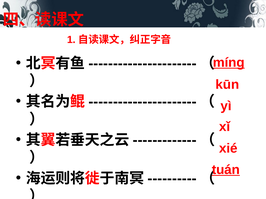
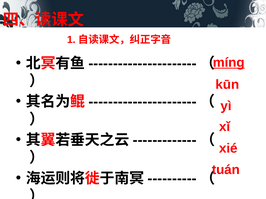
tuán underline: present -> none (226, 170)
